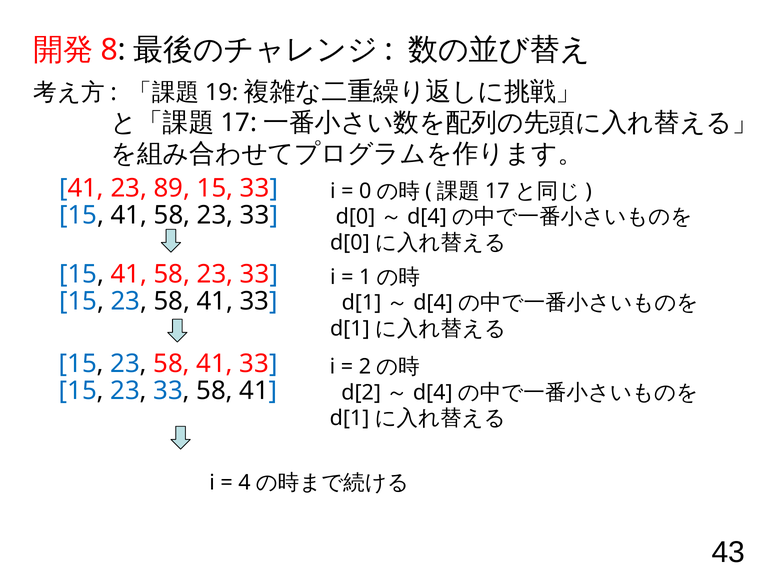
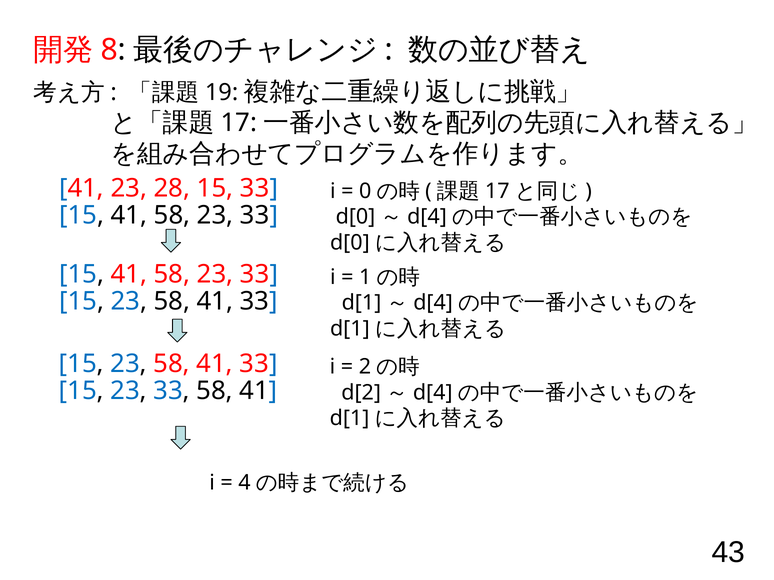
89: 89 -> 28 (172, 188)
